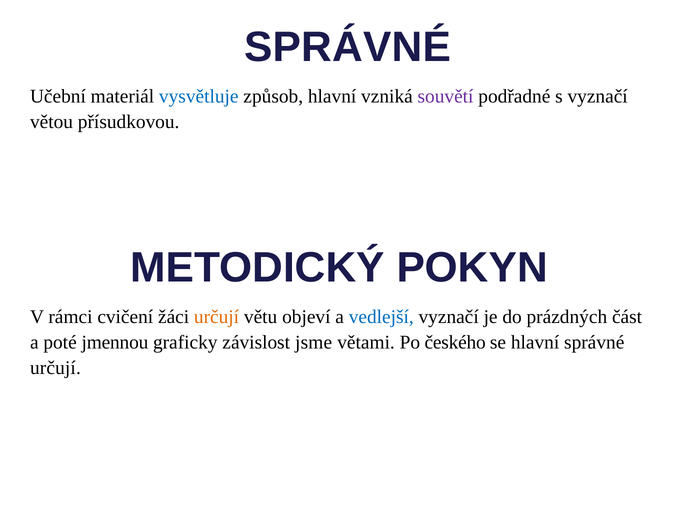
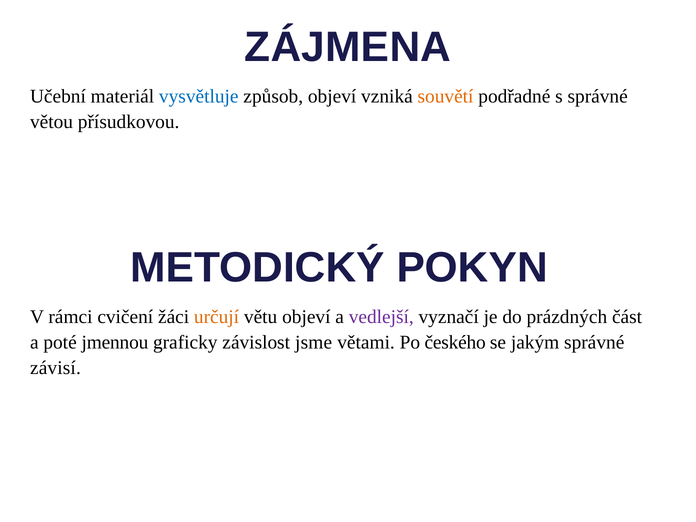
SPRÁVNÉ: SPRÁVNÉ -> ZÁJMENA (348, 47)
způsob hlavní: hlavní -> objeví (332, 96)
souvětí colour: purple -> orange (446, 96)
s vyznačí: vyznačí -> správné (598, 96)
vedlejší colour: blue -> purple (381, 317)
se hlavní: hlavní -> jakým (535, 343)
určují: určují -> závisí (55, 368)
